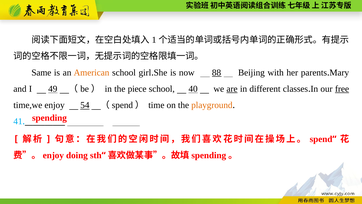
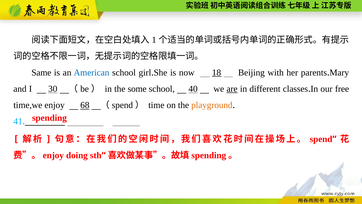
American colour: orange -> blue (92, 72)
88: 88 -> 18 (217, 72)
49: 49 -> 30 (53, 89)
piece: piece -> some (137, 89)
free underline: present -> none (342, 89)
54: 54 -> 68 (85, 105)
